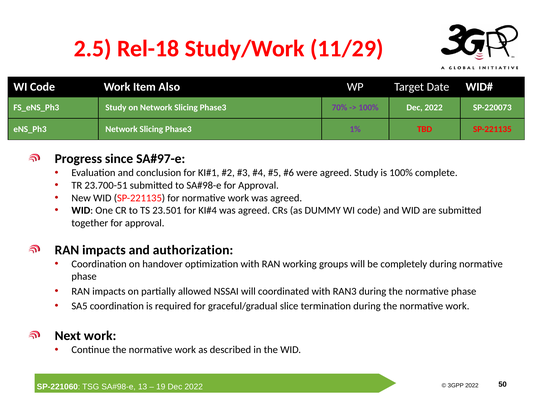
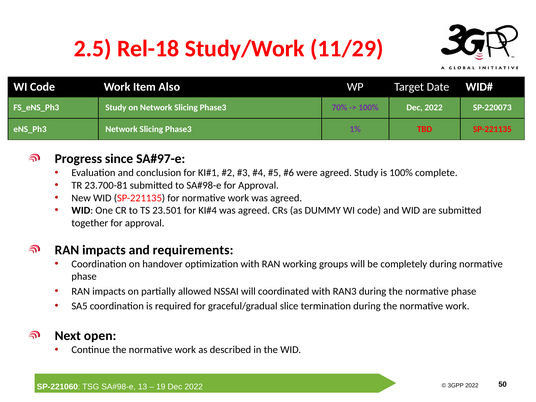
23.700-51: 23.700-51 -> 23.700-81 (106, 185)
authorization: authorization -> requirements (193, 250)
Next work: work -> open (100, 336)
